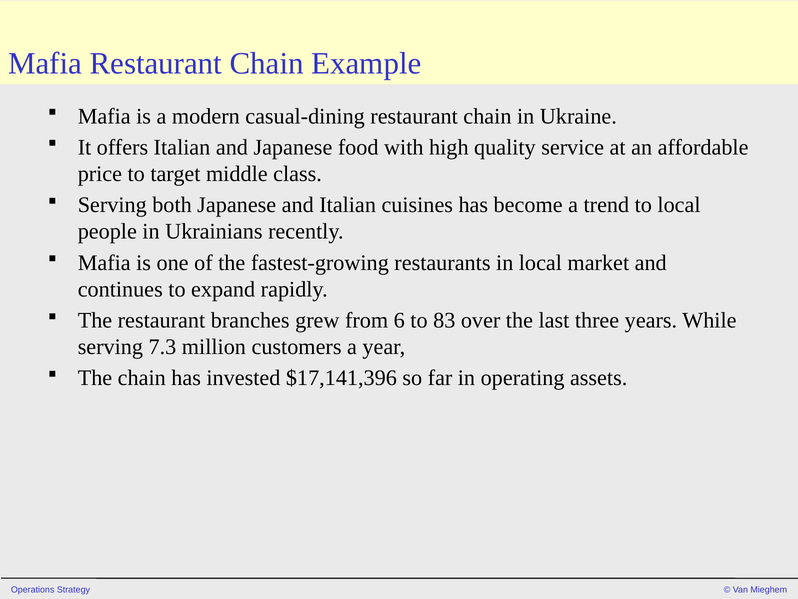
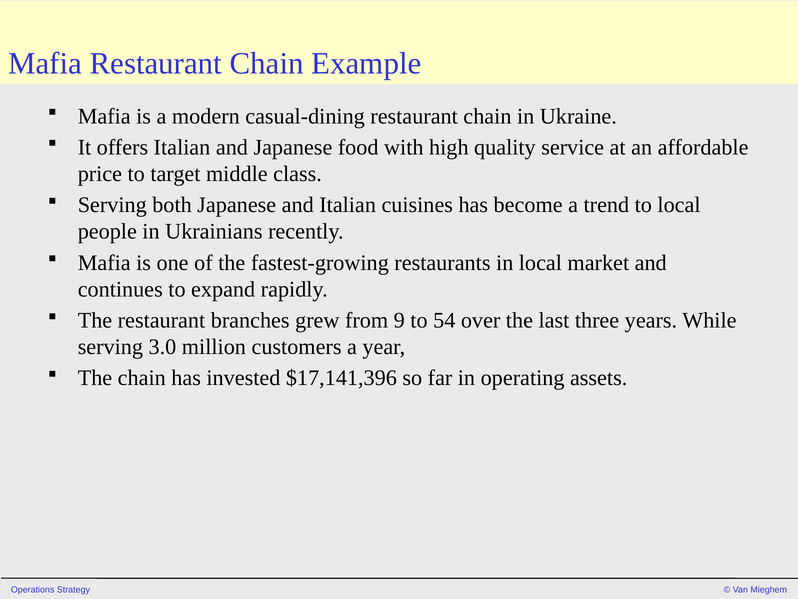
6: 6 -> 9 (399, 320)
83: 83 -> 54 (444, 320)
7.3: 7.3 -> 3.0 (162, 347)
